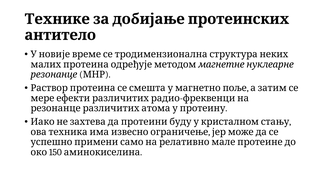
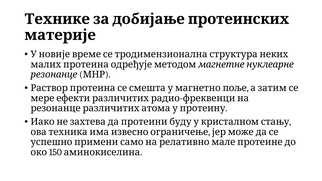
антитело: антитело -> материје (60, 35)
